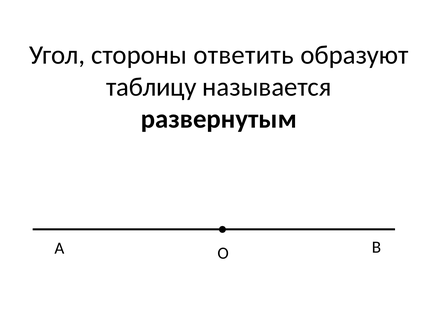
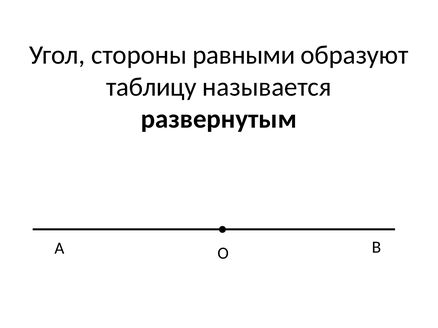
ответить: ответить -> равными (244, 55)
